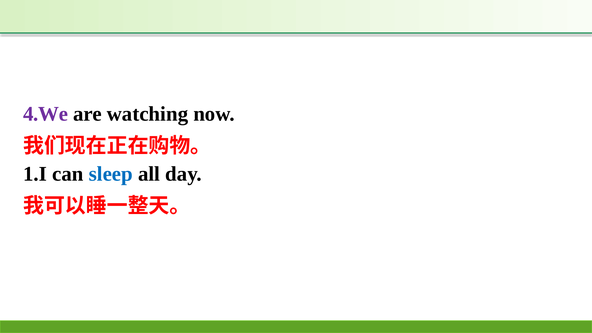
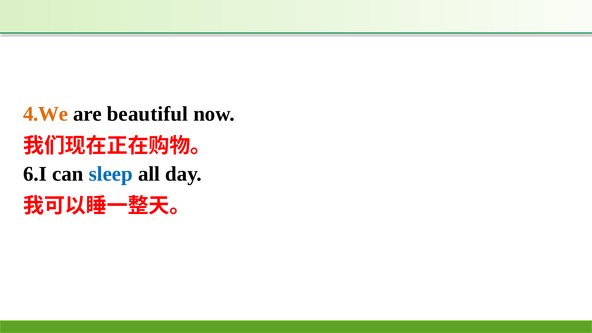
4.We colour: purple -> orange (46, 114)
watching: watching -> beautiful (147, 114)
1.I: 1.I -> 6.I (35, 174)
